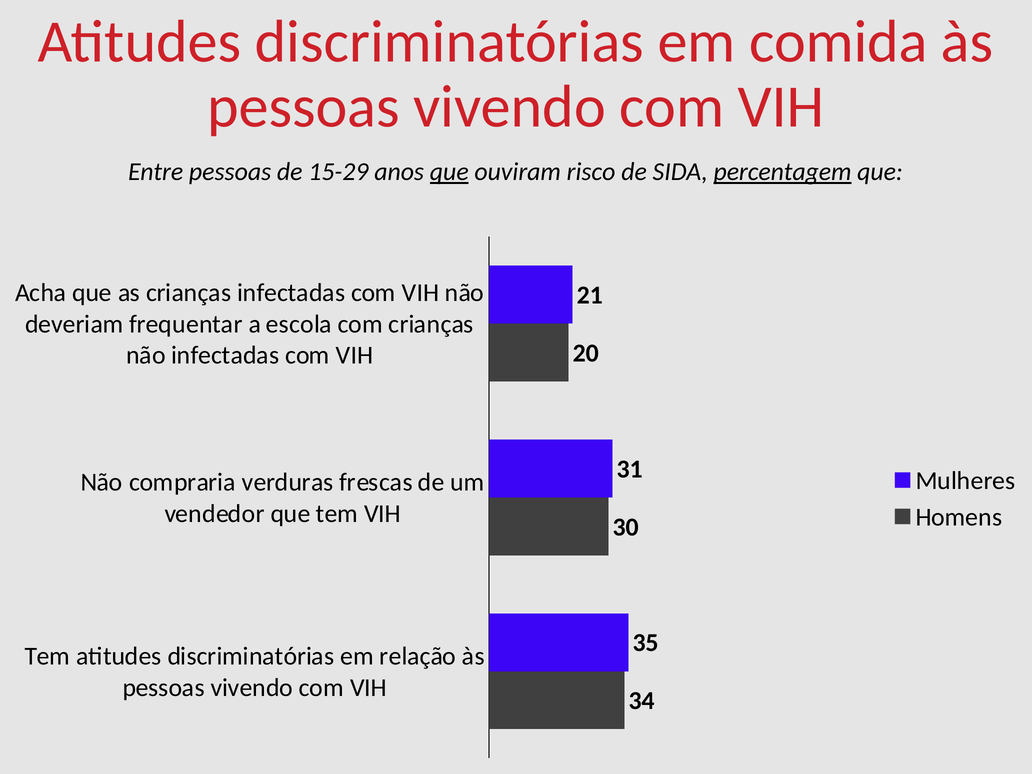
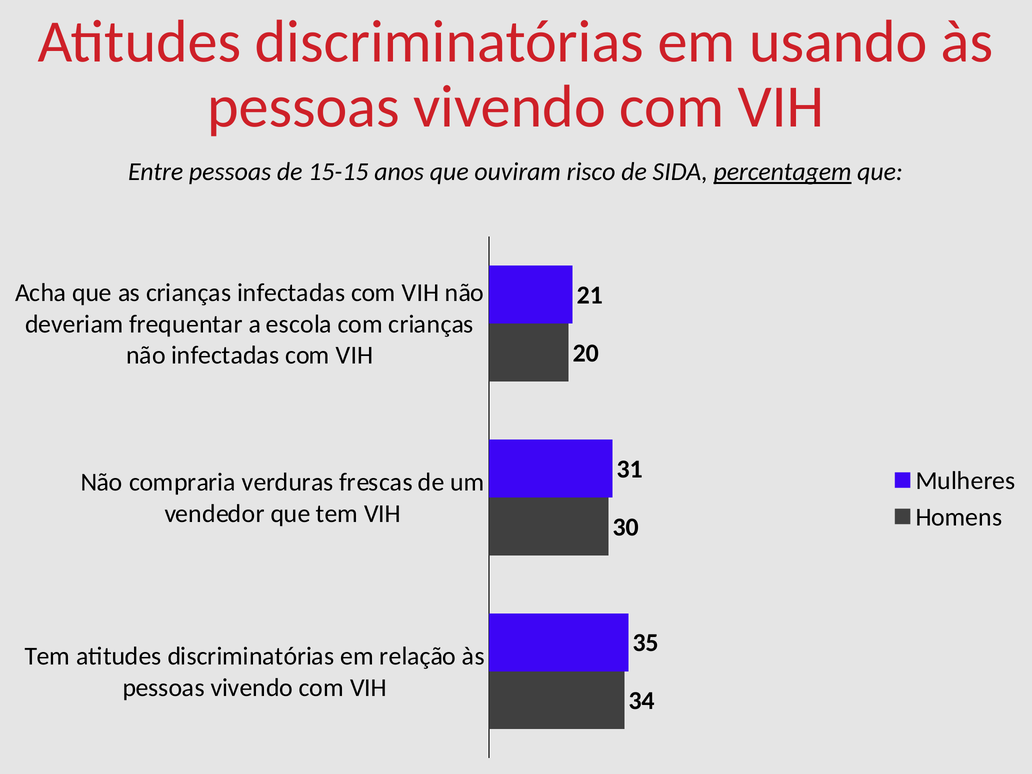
comida: comida -> usando (838, 42)
15-29: 15-29 -> 15-15 (338, 172)
que underline: present -> none (449, 172)
